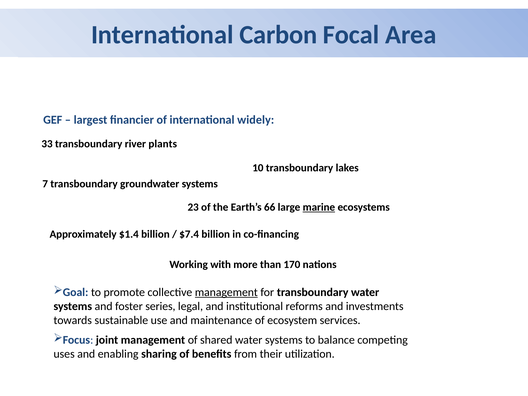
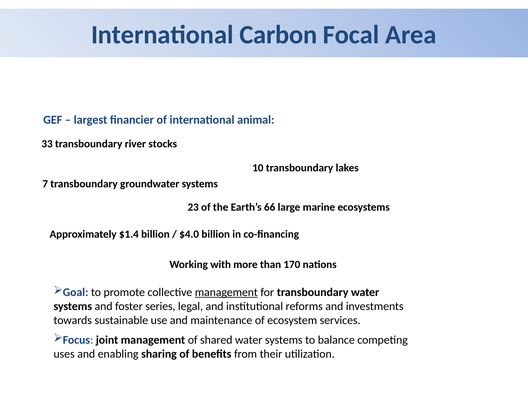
widely: widely -> animal (256, 120)
plants: plants -> stocks (163, 144)
marine underline: present -> none (319, 207)
$7.4: $7.4 -> $4.0 (189, 234)
